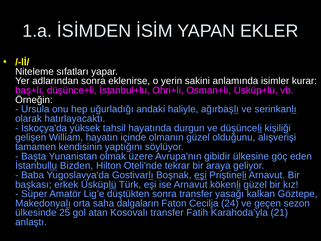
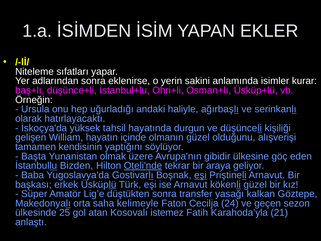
Oteli'nde underline: none -> present (143, 166)
dalgaların: dalgaların -> kelimeyle (138, 203)
Kosovalı transfer: transfer -> istemez (167, 213)
